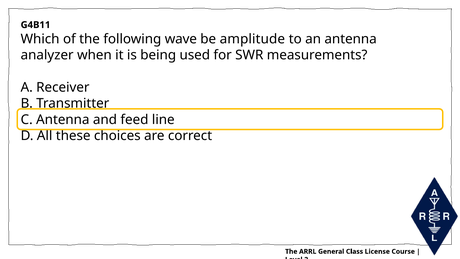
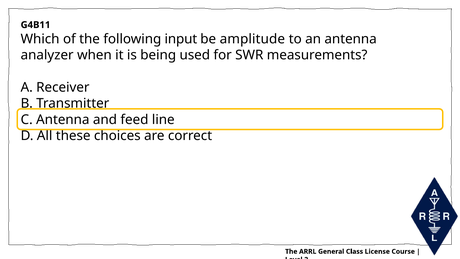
wave: wave -> input (181, 39)
